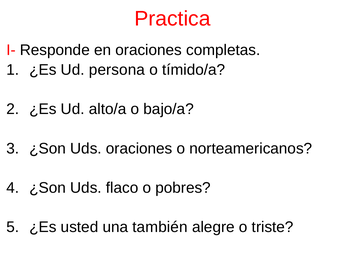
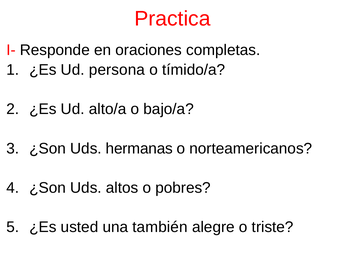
Uds oraciones: oraciones -> hermanas (139, 148)
flaco: flaco -> altos (122, 188)
